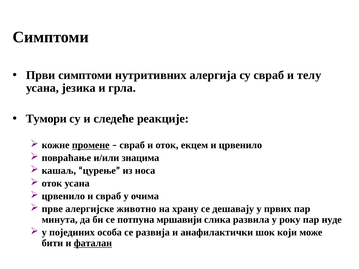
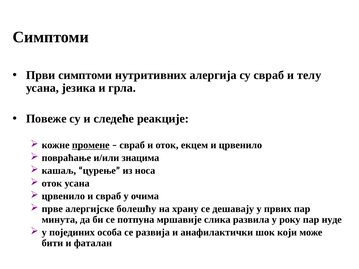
Тумори: Тумори -> Повеже (46, 119)
животно: животно -> болешћу (136, 209)
мршавији: мршавији -> мршавије (179, 220)
фаталан underline: present -> none (93, 243)
